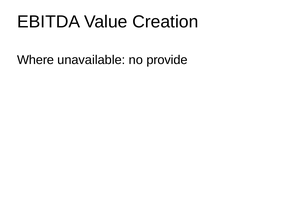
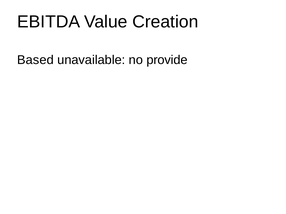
Where: Where -> Based (35, 60)
